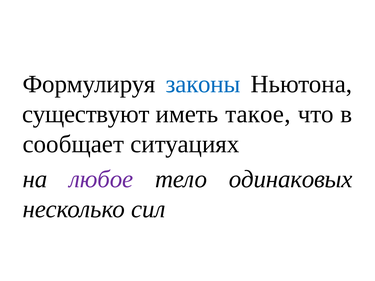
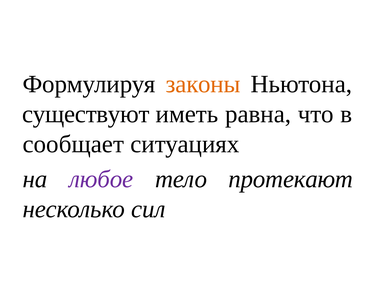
законы colour: blue -> orange (203, 84)
такое: такое -> равна (258, 114)
одинаковых: одинаковых -> протекают (291, 179)
